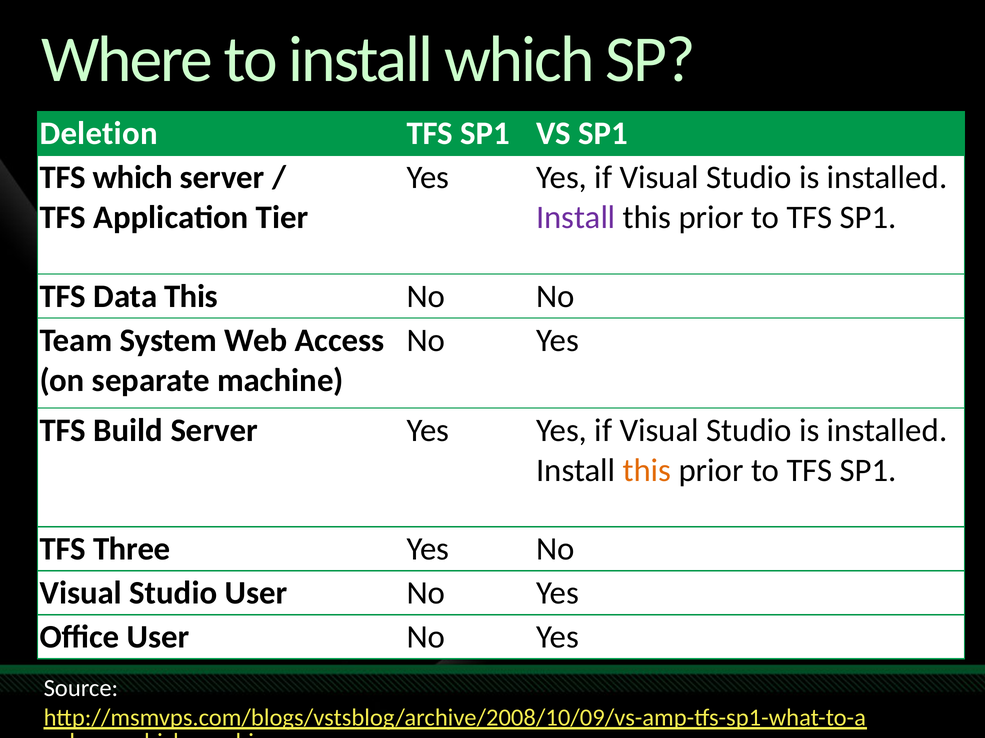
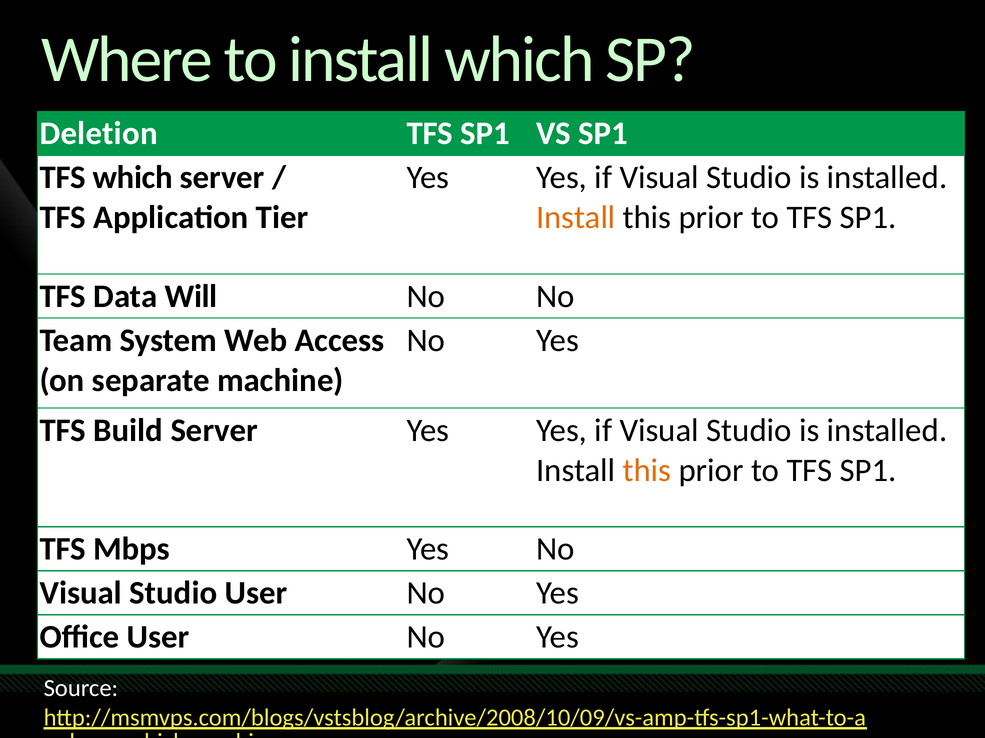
Install colour: purple -> orange (576, 218)
Data This: This -> Will (191, 297)
Three: Three -> Mbps (132, 550)
